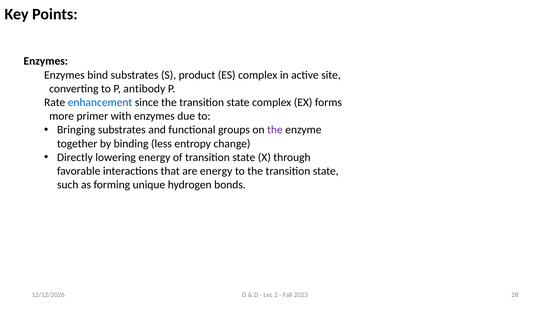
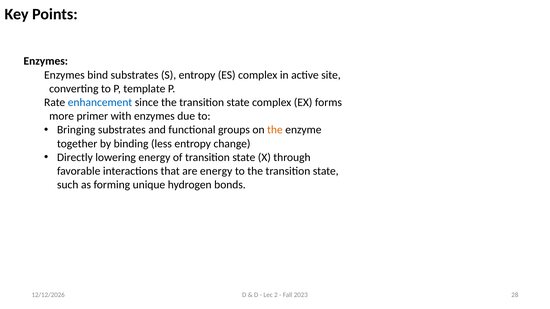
S product: product -> entropy (197, 75)
antibody: antibody -> template (144, 89)
the colour: purple -> orange (275, 130)
